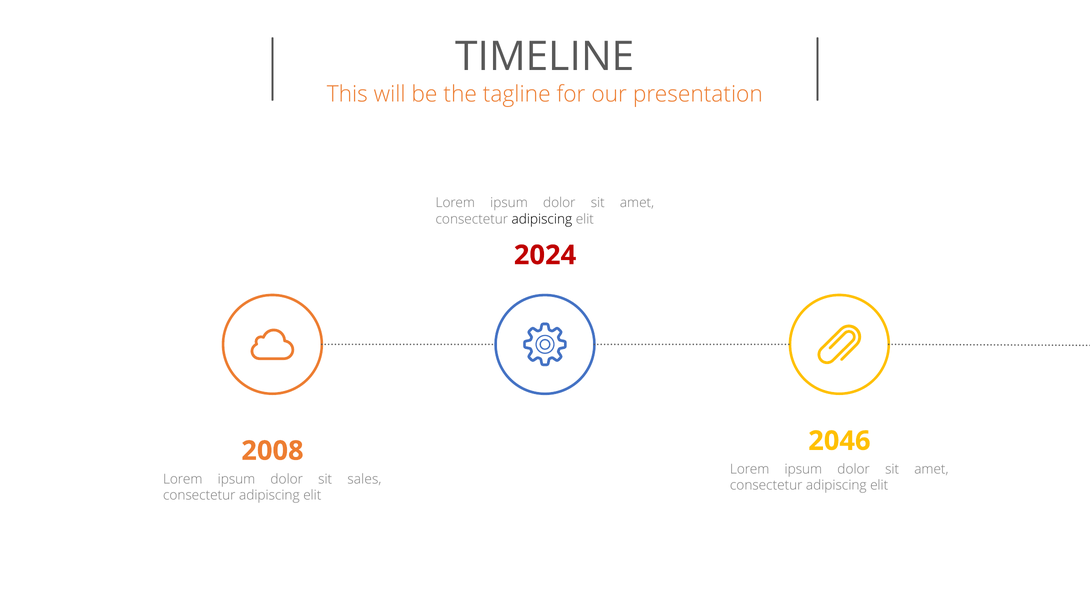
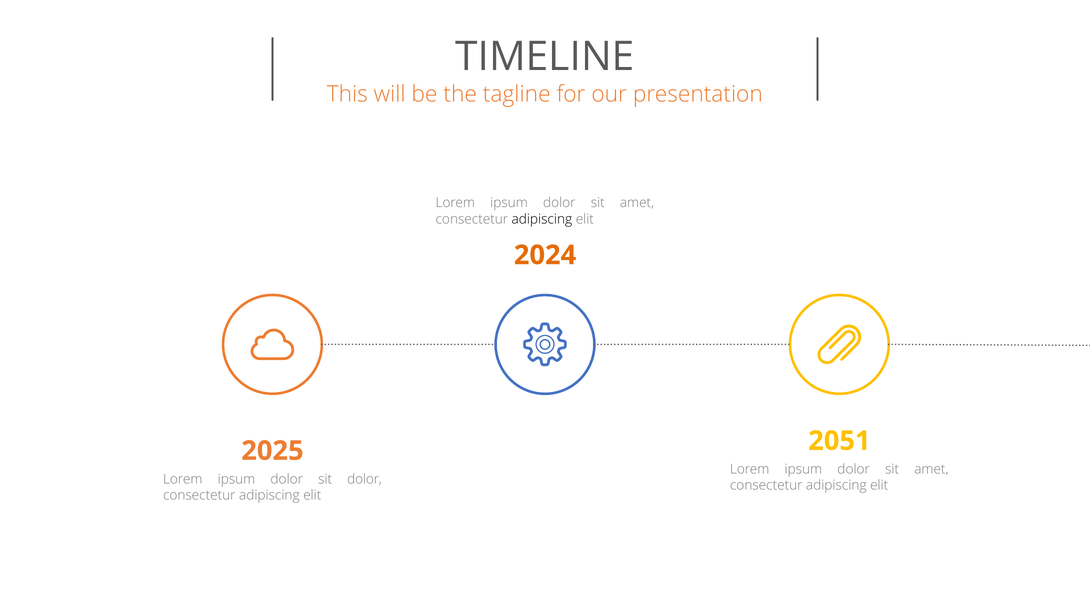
2024 colour: red -> orange (545, 255)
2046: 2046 -> 2051 (839, 441)
2008: 2008 -> 2025 (272, 451)
sit sales: sales -> dolor (365, 479)
